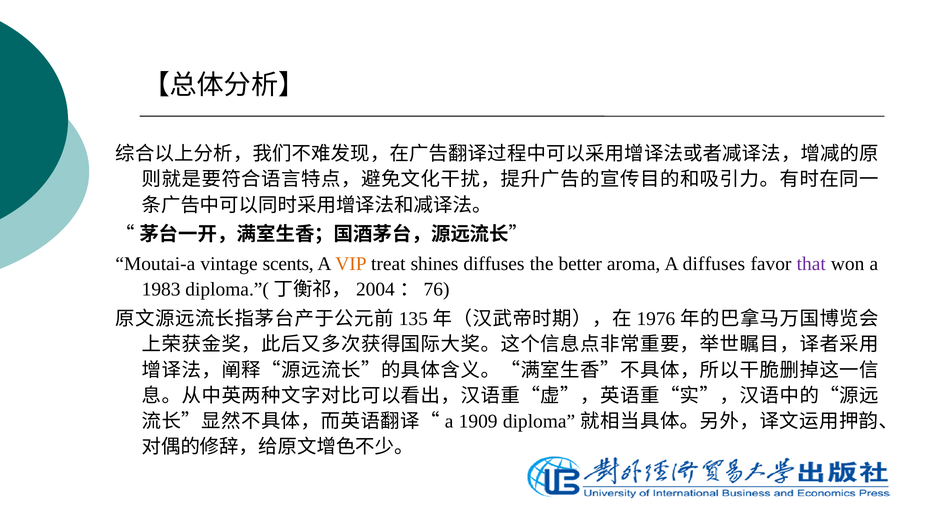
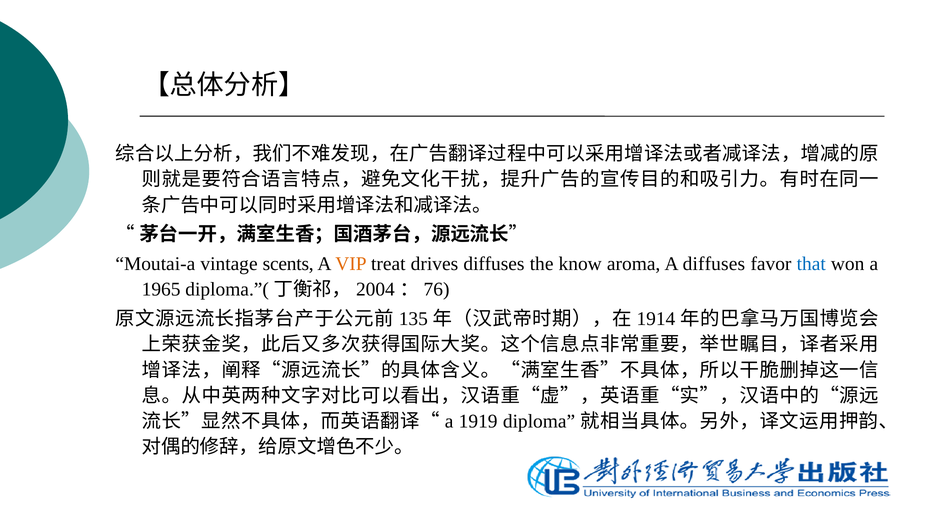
shines: shines -> drives (434, 264)
better: better -> know (580, 264)
that colour: purple -> blue (811, 264)
1983: 1983 -> 1965 (161, 290)
1976: 1976 -> 1914 (656, 319)
1909: 1909 -> 1919 (478, 422)
